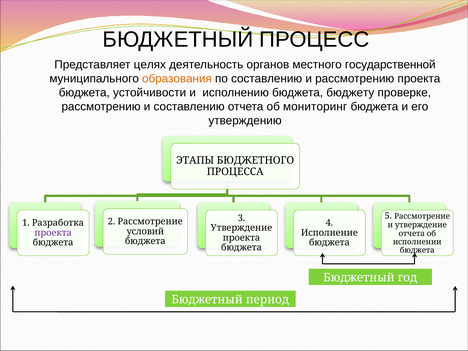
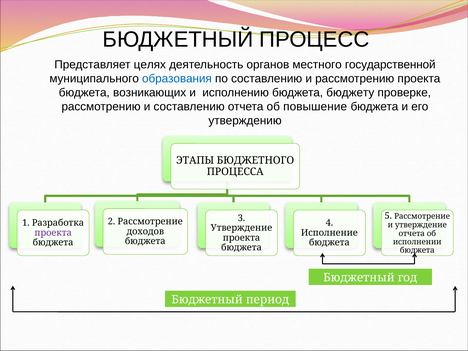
образования colour: orange -> blue (177, 79)
устойчивости: устойчивости -> возникающих (150, 93)
мониторинг: мониторинг -> повышение (315, 107)
условий: условий -> доходов (145, 231)
